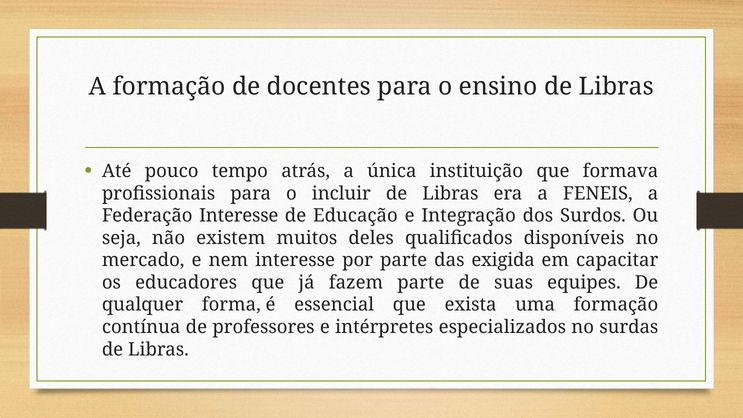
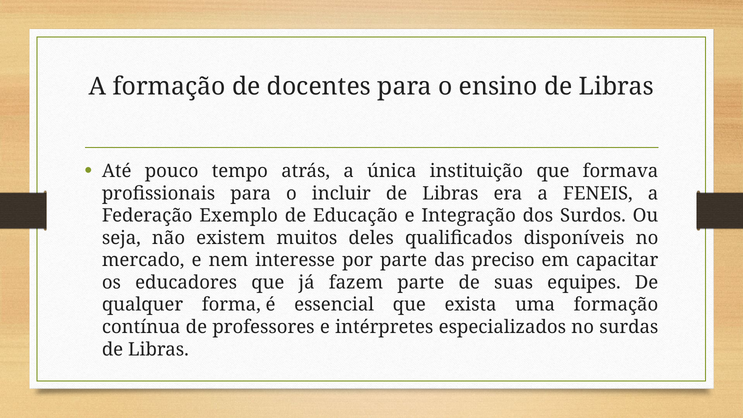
Federação Interesse: Interesse -> Exemplo (239, 216)
exigida: exigida -> preciso (503, 260)
